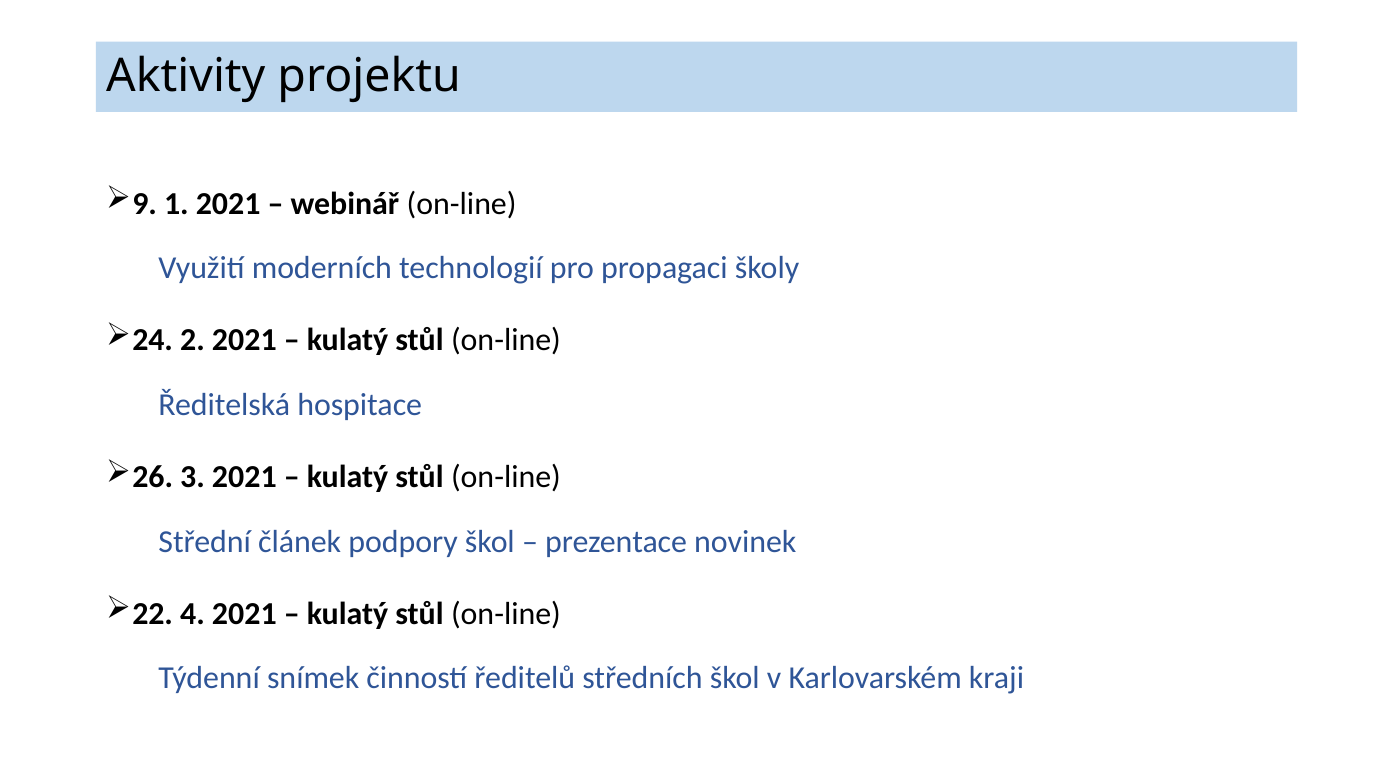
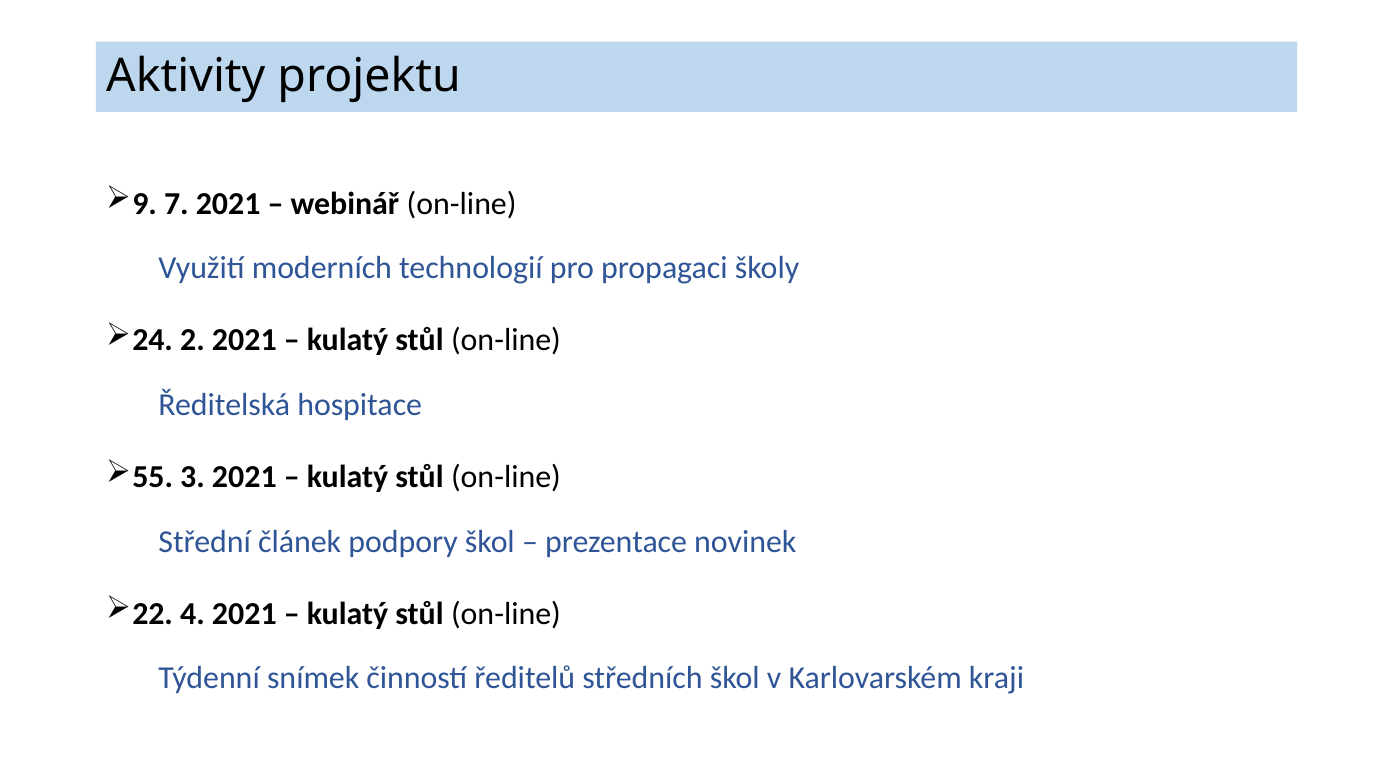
1: 1 -> 7 (176, 204)
26: 26 -> 55 (153, 477)
